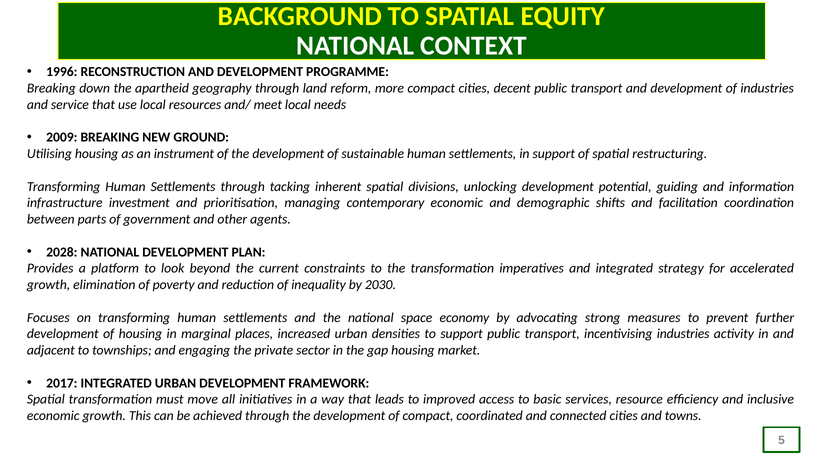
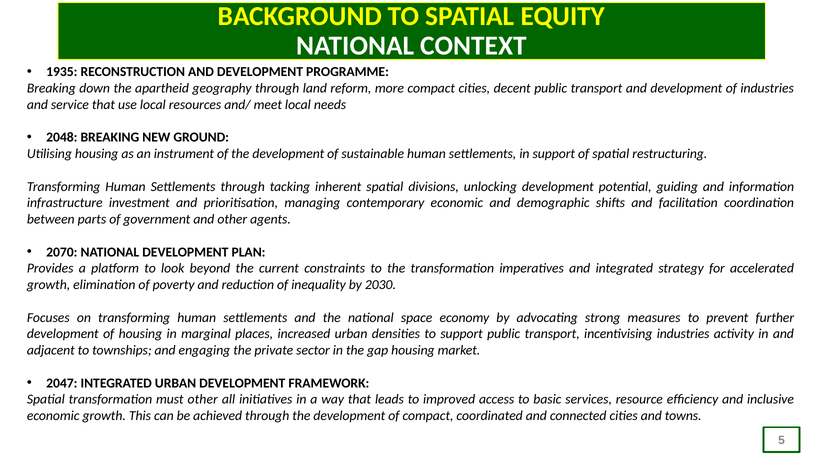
1996: 1996 -> 1935 (62, 72)
2009: 2009 -> 2048 (62, 137)
2028: 2028 -> 2070 (62, 252)
2017: 2017 -> 2047 (62, 383)
must move: move -> other (203, 400)
